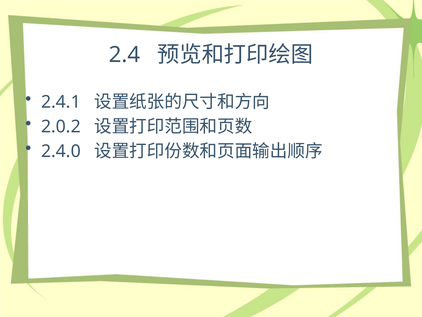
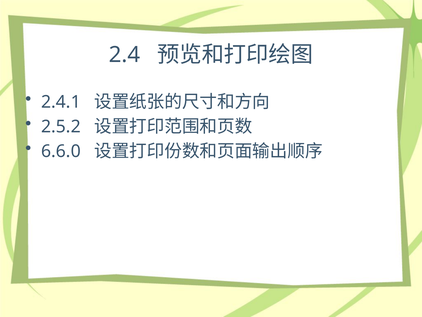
2.0.2: 2.0.2 -> 2.5.2 (61, 126)
2.4.0: 2.4.0 -> 6.6.0 (61, 151)
